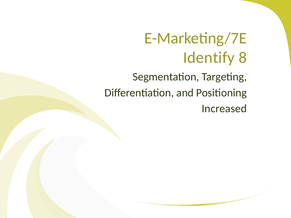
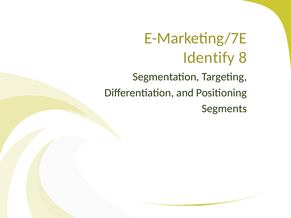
Increased: Increased -> Segments (224, 109)
